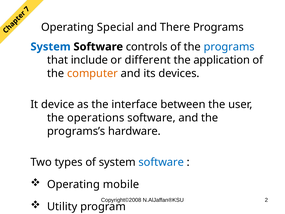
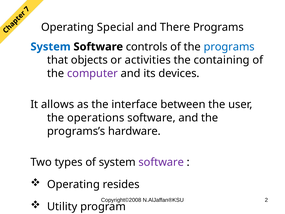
include: include -> objects (89, 60)
different: different -> activities (148, 60)
application: application -> containing (222, 60)
computer colour: orange -> purple (92, 73)
device: device -> allows (58, 104)
software colour: blue -> purple (161, 162)
mobile: mobile -> resides (121, 184)
